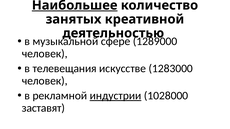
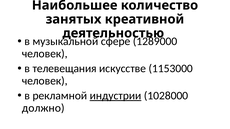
Наибольшее underline: present -> none (75, 5)
1283000: 1283000 -> 1153000 (171, 69)
заставят: заставят -> должно (43, 108)
